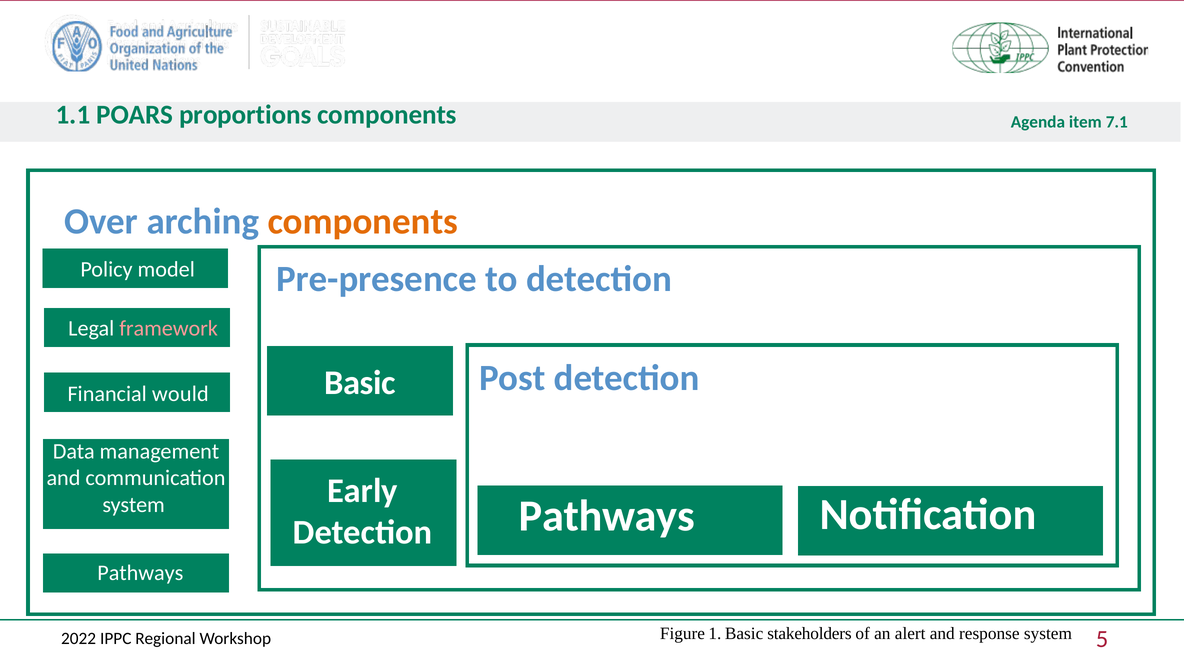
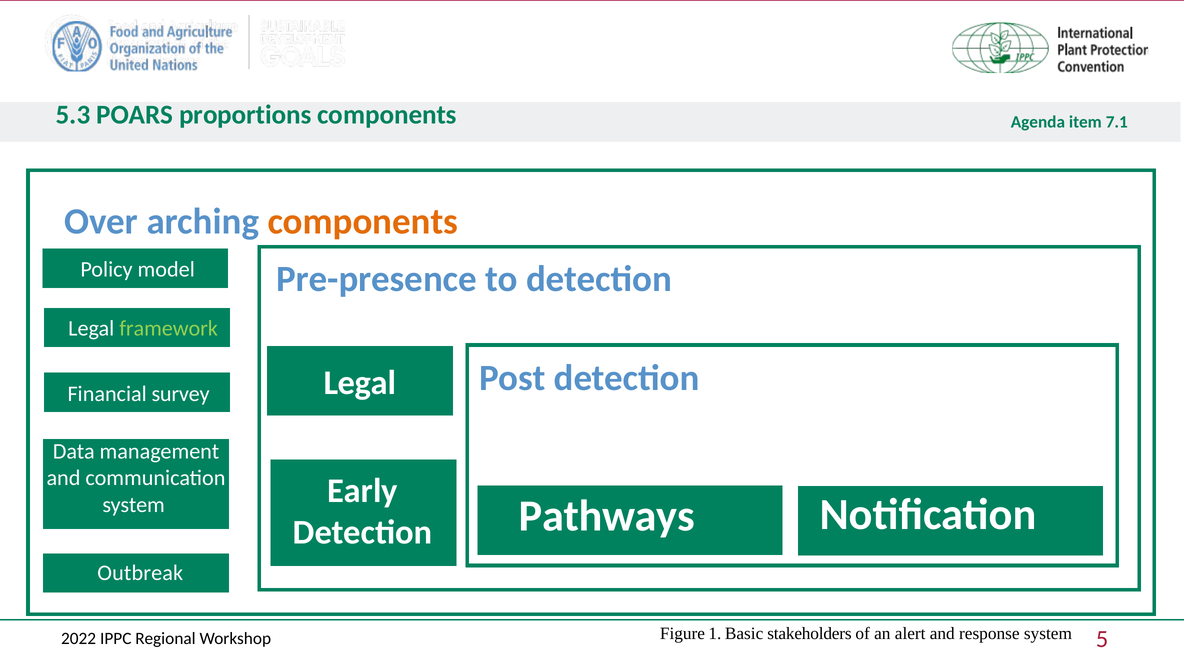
1.1: 1.1 -> 5.3 (73, 115)
framework colour: pink -> light green (169, 329)
Basic: Basic -> Legal (360, 383)
would: would -> survey (181, 394)
Pathways: Pathways -> Outbreak (140, 573)
